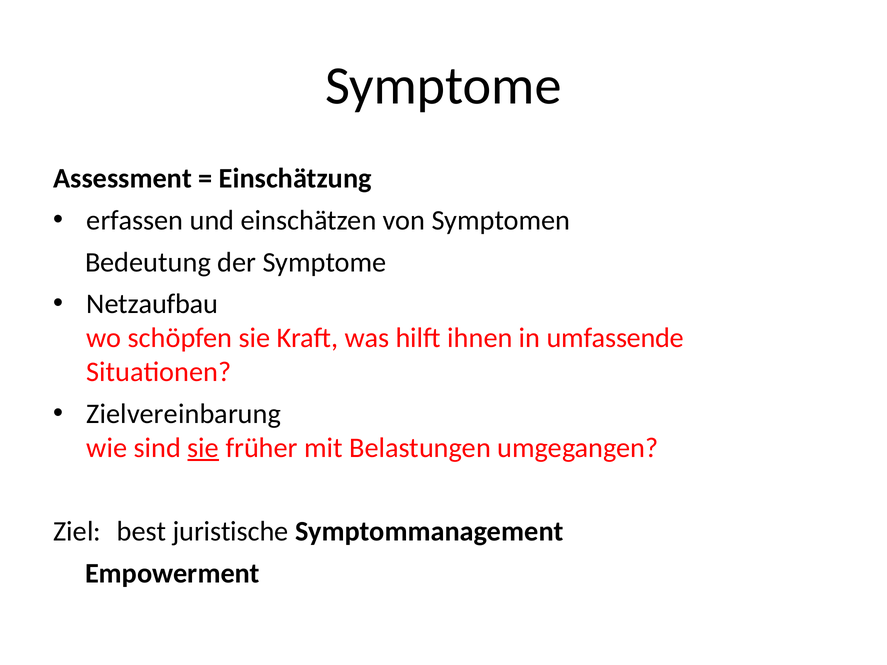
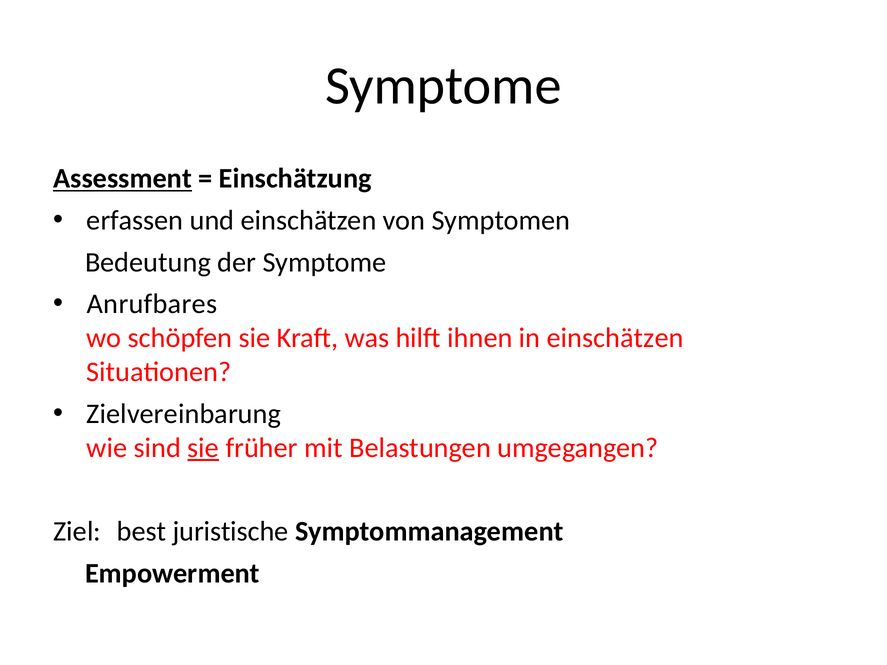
Assessment underline: none -> present (123, 179)
Netzaufbau: Netzaufbau -> Anrufbares (152, 304)
in umfassende: umfassende -> einschätzen (615, 338)
